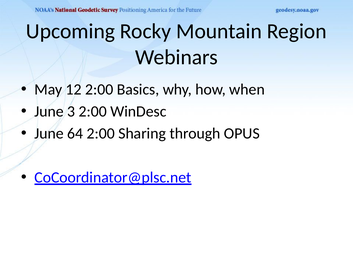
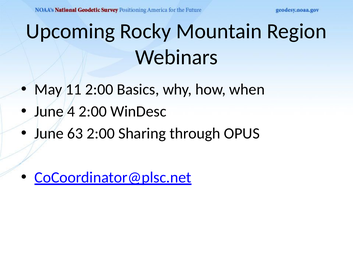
12: 12 -> 11 (74, 89)
3: 3 -> 4 (71, 111)
64: 64 -> 63 (75, 133)
